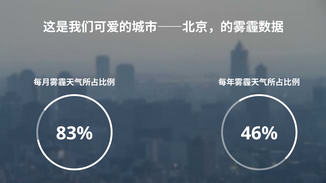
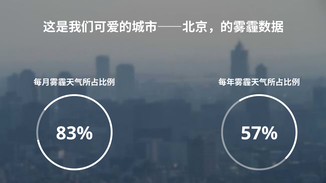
46%: 46% -> 57% (259, 134)
